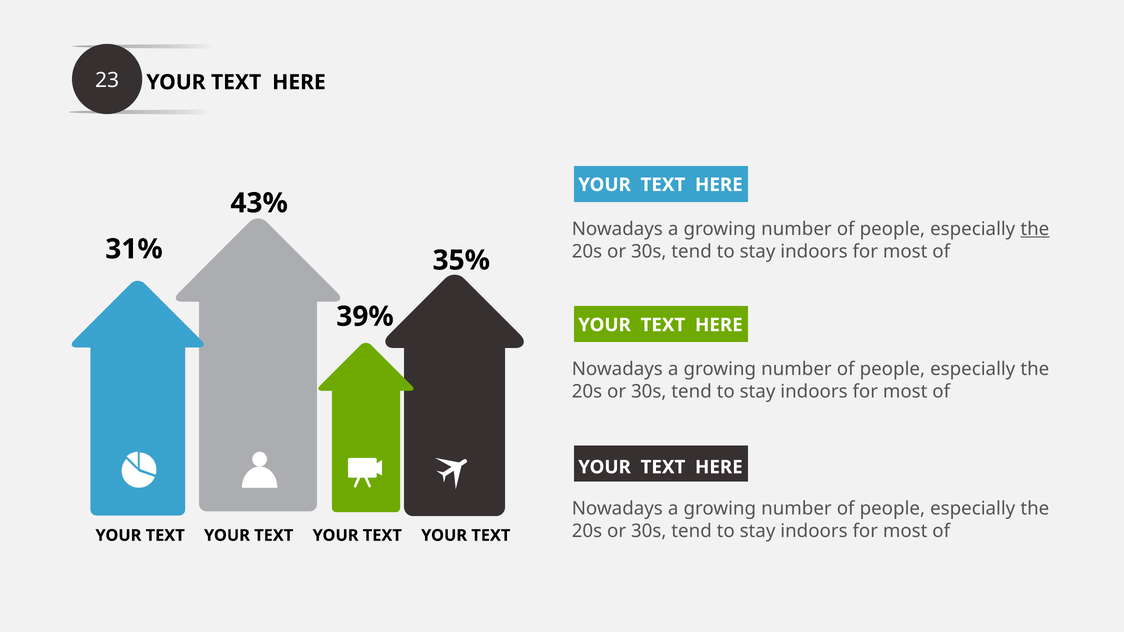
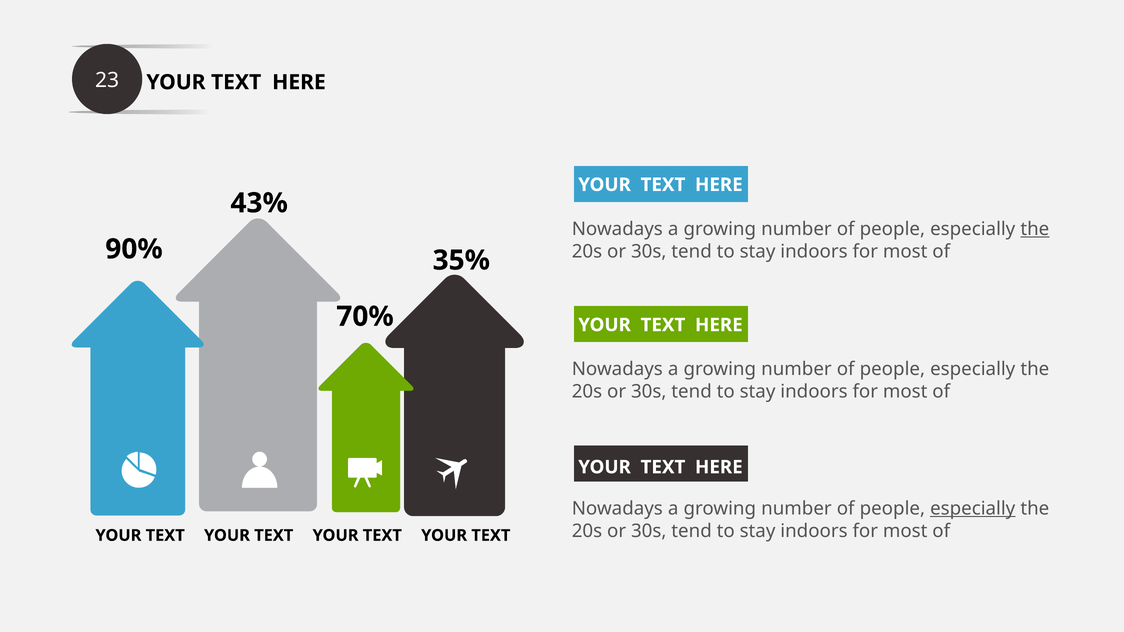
31%: 31% -> 90% (134, 249)
39%: 39% -> 70% (365, 317)
especially underline: none -> present (973, 509)
